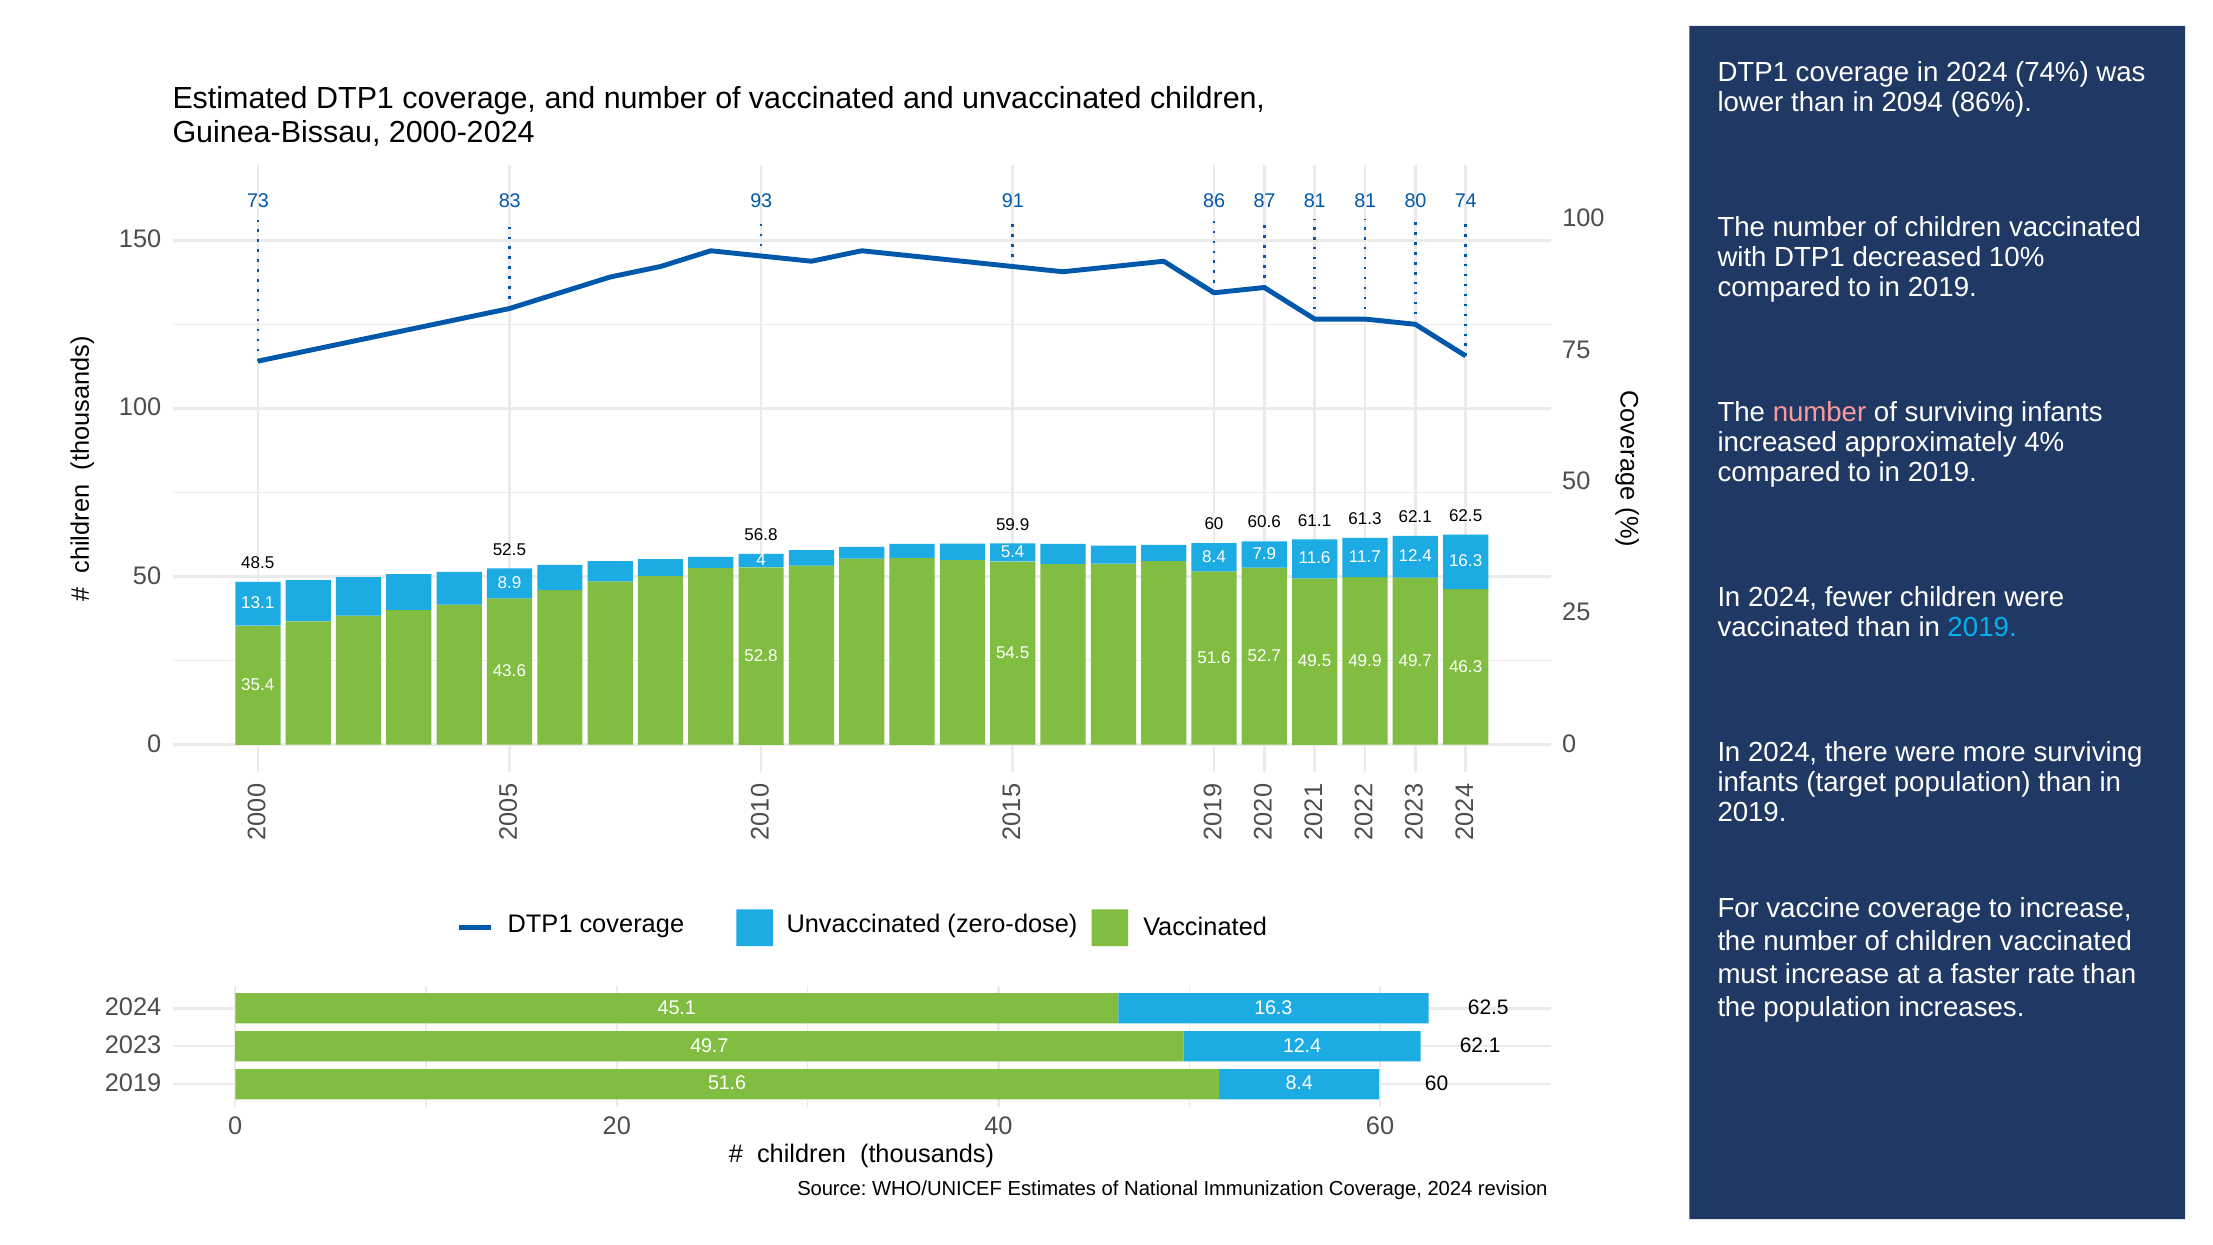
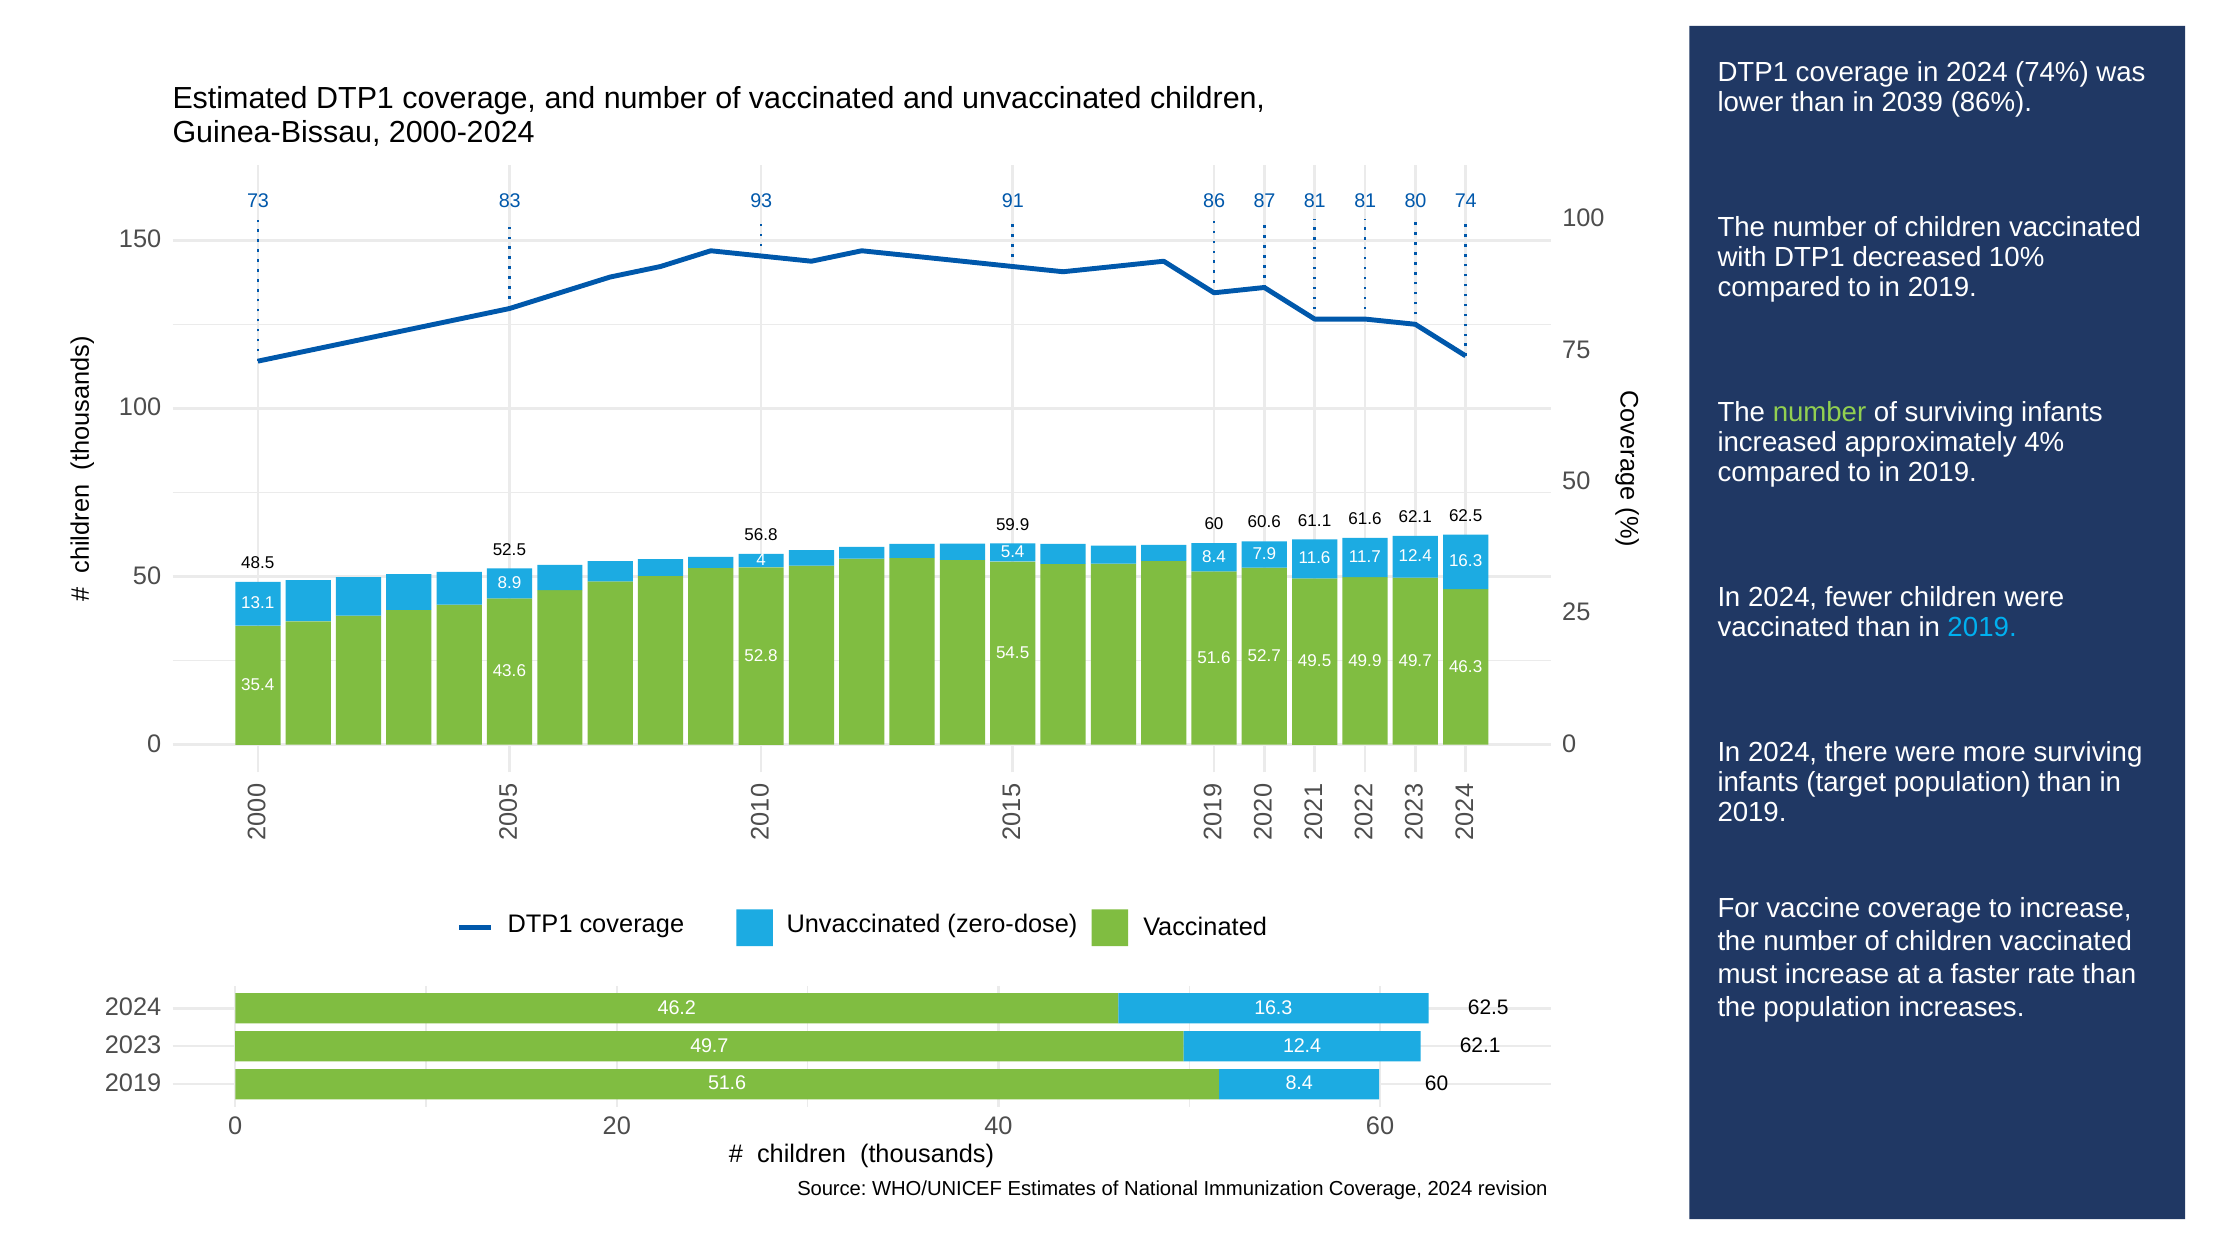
2094: 2094 -> 2039 (1912, 103)
number colour: pink -> light green (1820, 412)
61.3: 61.3 -> 61.6 (1365, 519)
45.1: 45.1 -> 46.2 (677, 1007)
